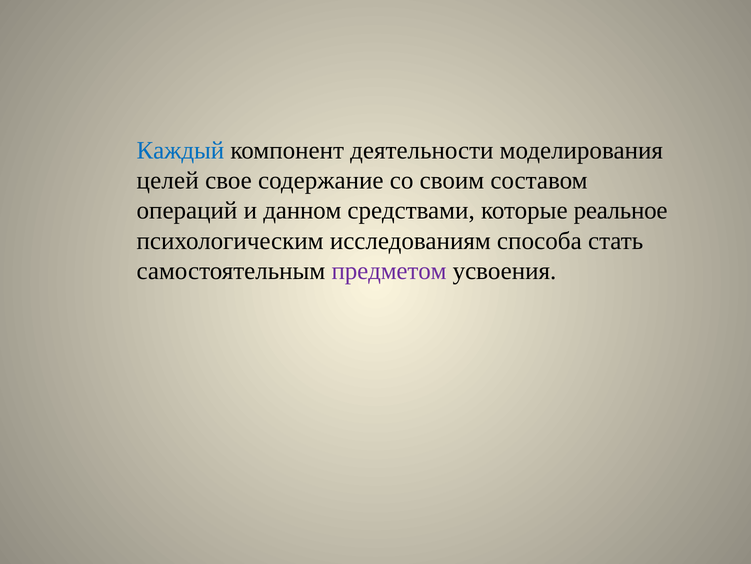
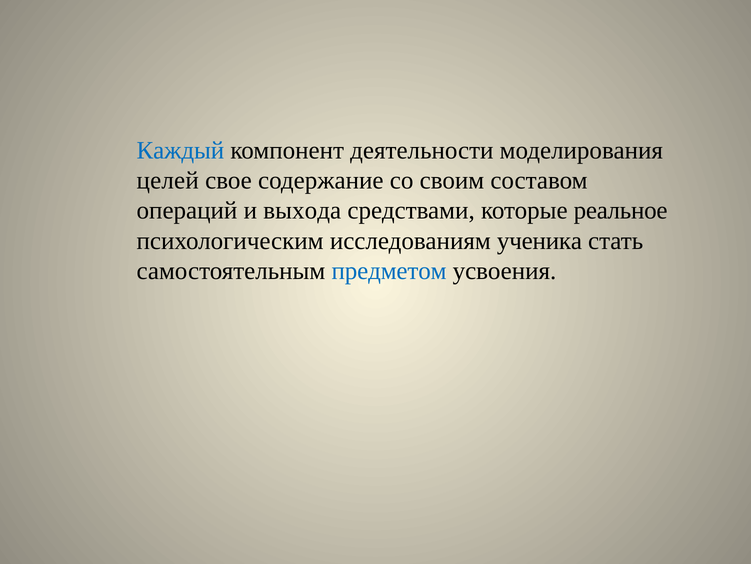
данном: данном -> выхода (302, 210)
способа: способа -> ученика (539, 240)
предметом colour: purple -> blue (389, 271)
